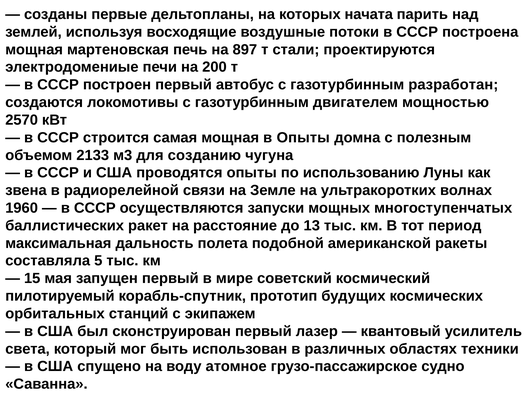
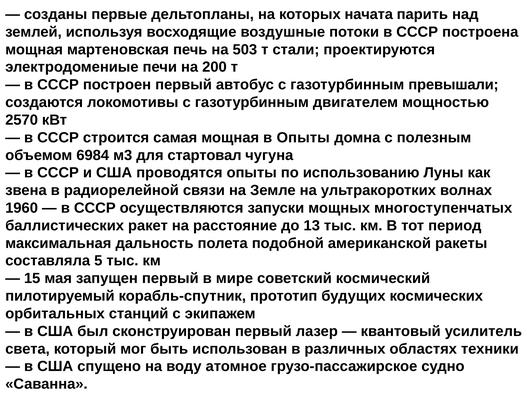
897: 897 -> 503 (245, 50)
разработан: разработан -> превышали (453, 85)
2133: 2133 -> 6984 (93, 155)
созданию: созданию -> стартовал (205, 155)
